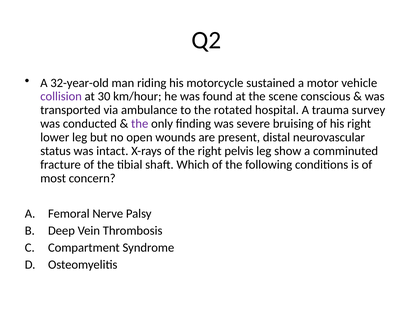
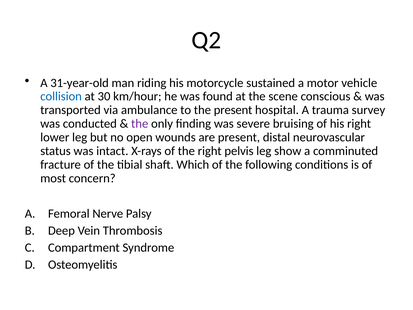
32-year-old: 32-year-old -> 31-year-old (80, 83)
collision colour: purple -> blue (61, 96)
the rotated: rotated -> present (233, 110)
